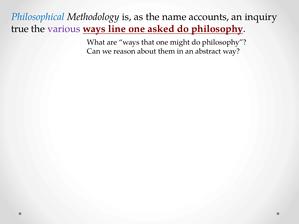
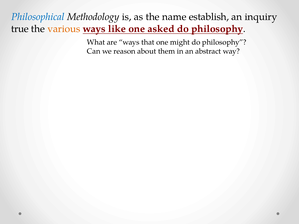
accounts: accounts -> establish (209, 17)
various colour: purple -> orange (64, 29)
line: line -> like (117, 29)
